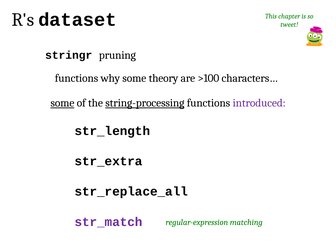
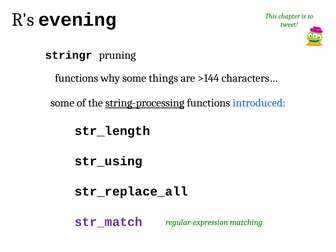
dataset: dataset -> evening (77, 20)
theory: theory -> things (163, 78)
>100: >100 -> >144 (208, 78)
some underline: present -> none (62, 103)
introduced colour: purple -> blue (259, 103)
str_extra: str_extra -> str_using (109, 161)
